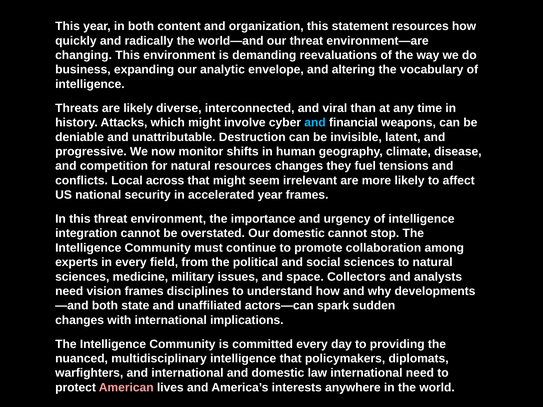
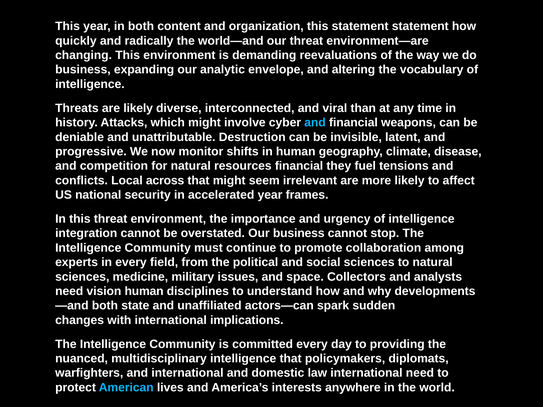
statement resources: resources -> statement (420, 26)
resources changes: changes -> financial (299, 166)
Our domestic: domestic -> business (299, 233)
vision frames: frames -> human (144, 291)
American colour: pink -> light blue (126, 388)
